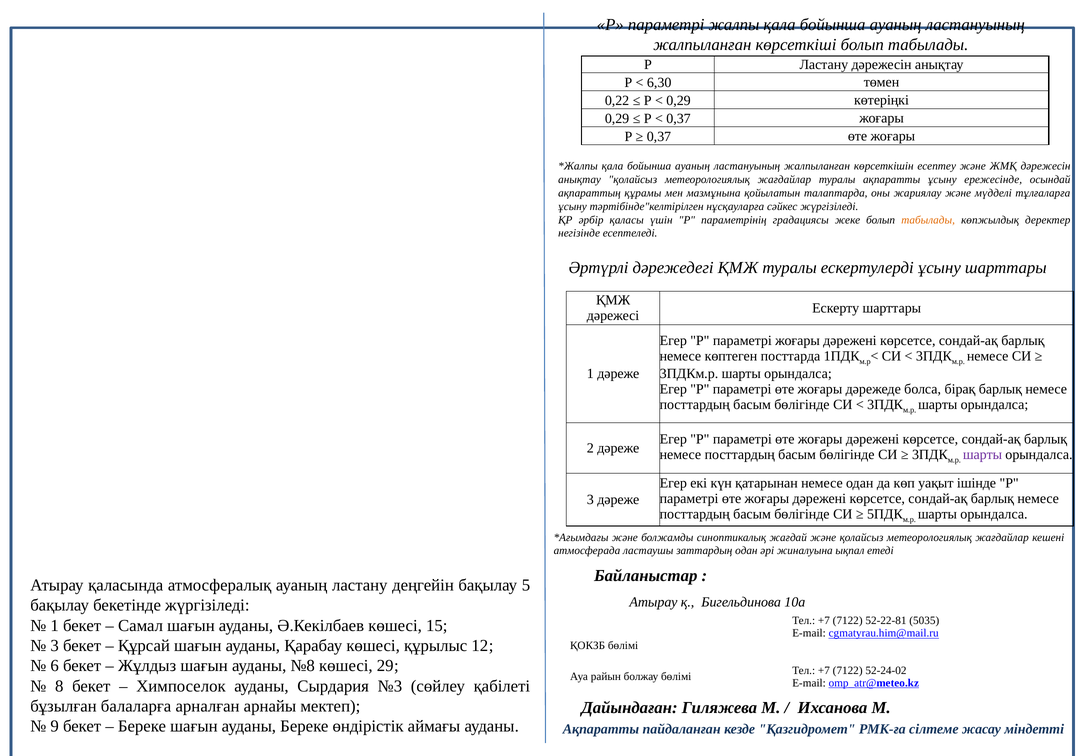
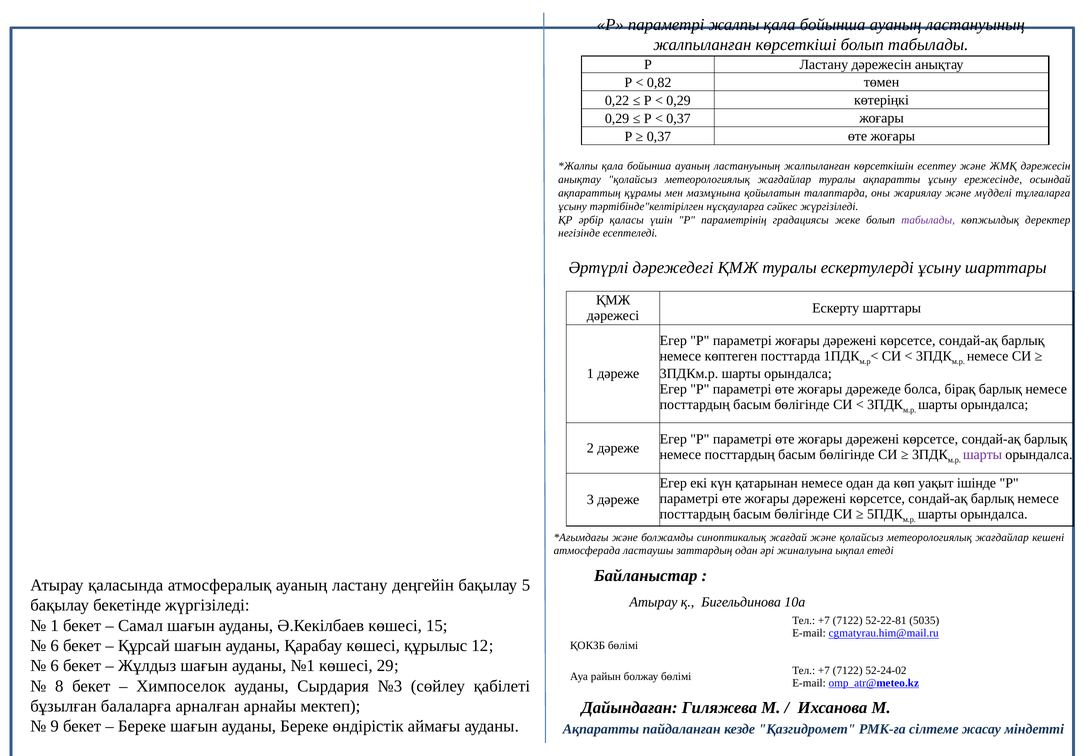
6,30: 6,30 -> 0,82 (659, 82)
табылады colour: orange -> purple (928, 220)
3: 3 -> 6 (55, 645)
№8: №8 -> №1 (303, 665)
